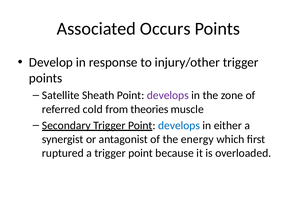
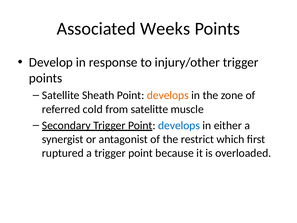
Occurs: Occurs -> Weeks (165, 29)
develops colour: purple -> orange (168, 95)
theories: theories -> satelitte (150, 109)
energy: energy -> restrict (197, 139)
